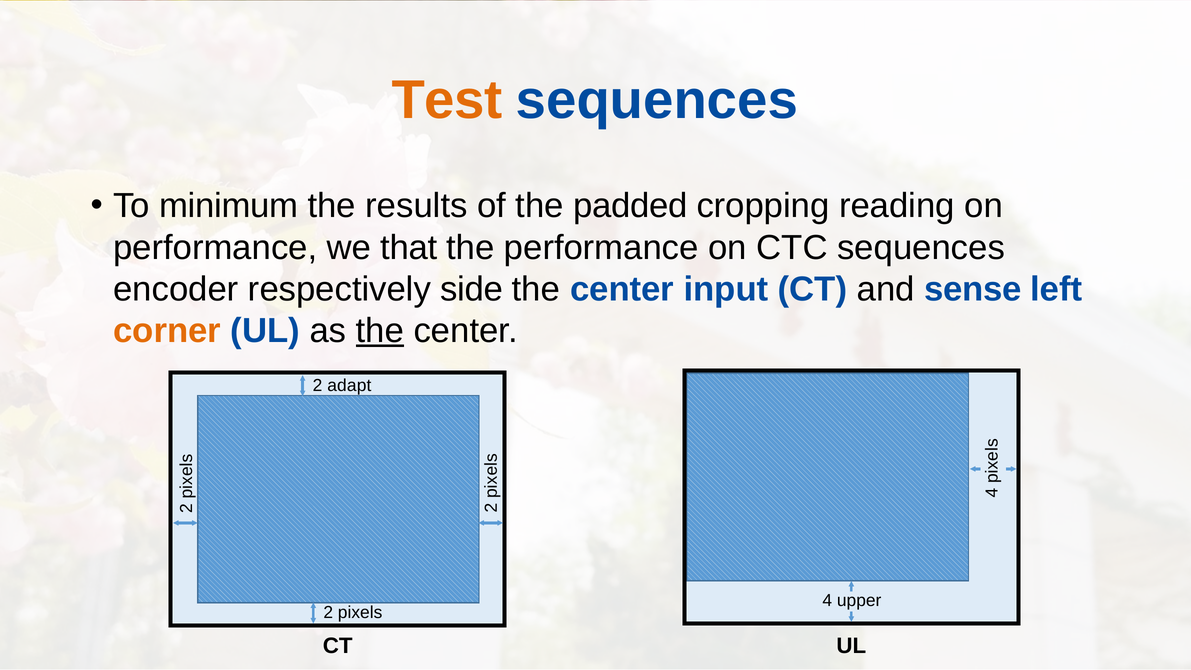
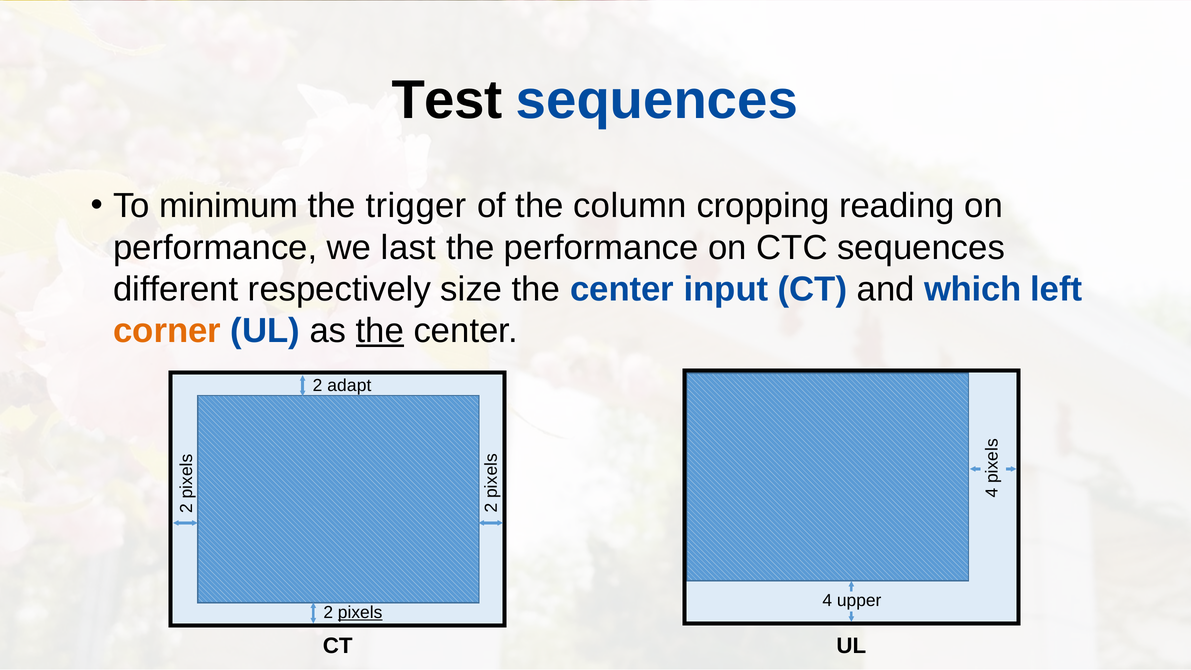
Test colour: orange -> black (447, 100)
results: results -> trigger (416, 206)
padded: padded -> column (630, 206)
that: that -> last (409, 248)
encoder: encoder -> different (176, 289)
side: side -> size (471, 289)
sense: sense -> which (973, 289)
pixels underline: none -> present (360, 613)
